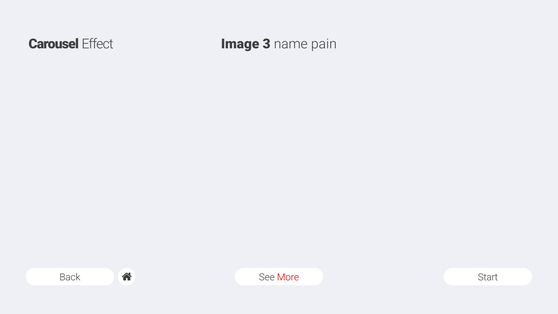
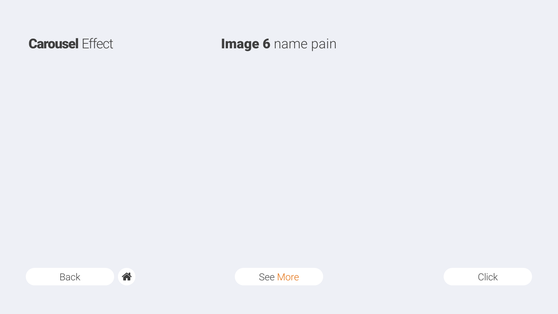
3: 3 -> 6 (267, 44)
More colour: red -> orange (288, 277)
Start: Start -> Click (488, 277)
